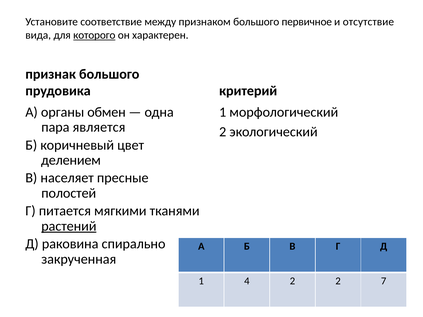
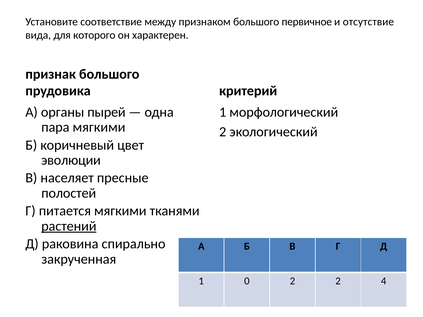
которого underline: present -> none (94, 35)
обмен: обмен -> пырей (106, 112)
пара является: является -> мягкими (99, 127)
делением: делением -> эволюции (71, 160)
4: 4 -> 0 (247, 281)
7: 7 -> 4 (384, 281)
